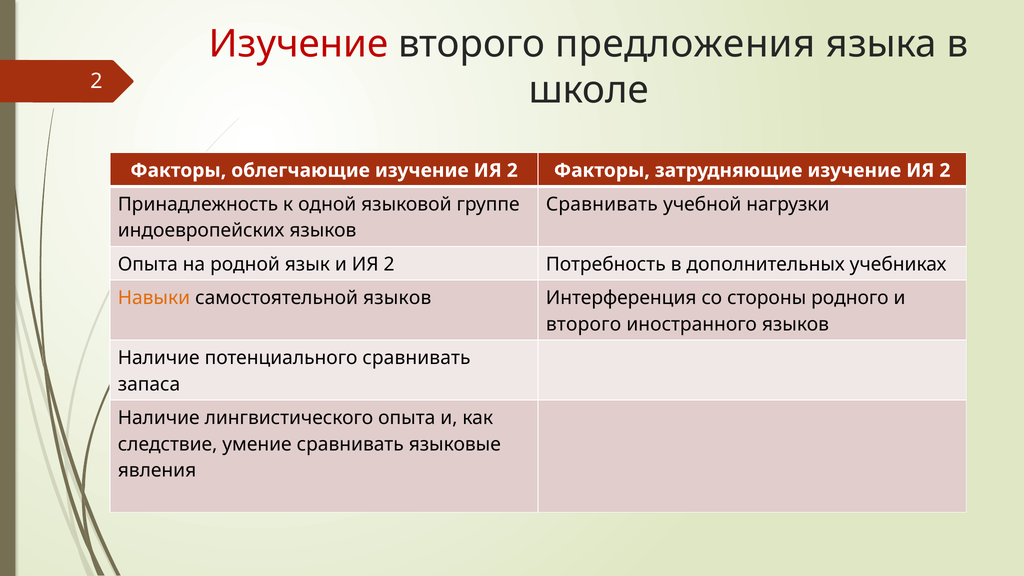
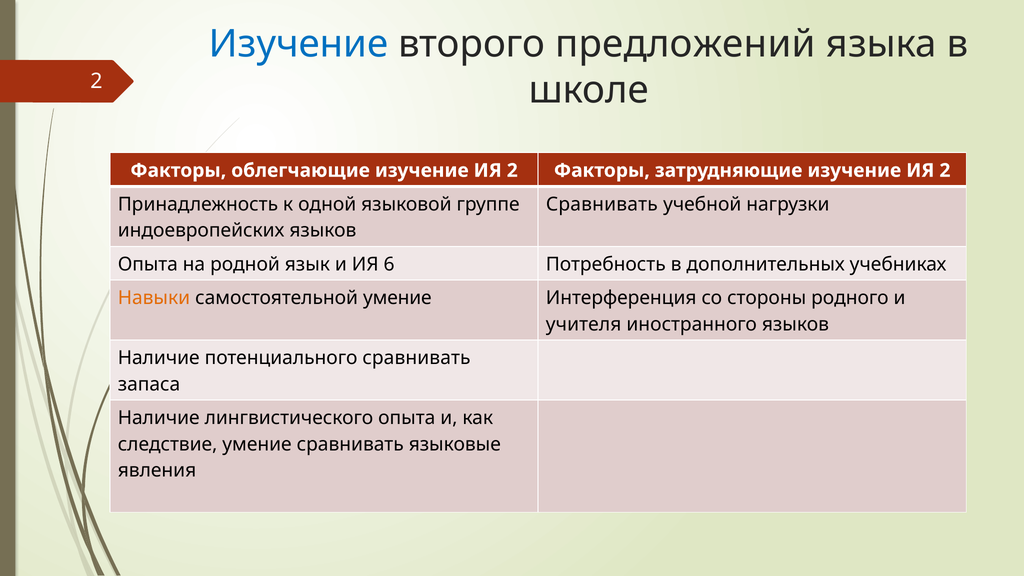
Изучение colour: red -> blue (299, 44)
предложения: предложения -> предложений (685, 44)
и ИЯ 2: 2 -> 6 (389, 264)
самостоятельной языков: языков -> умение (397, 298)
второго: второго -> учителя (584, 324)
